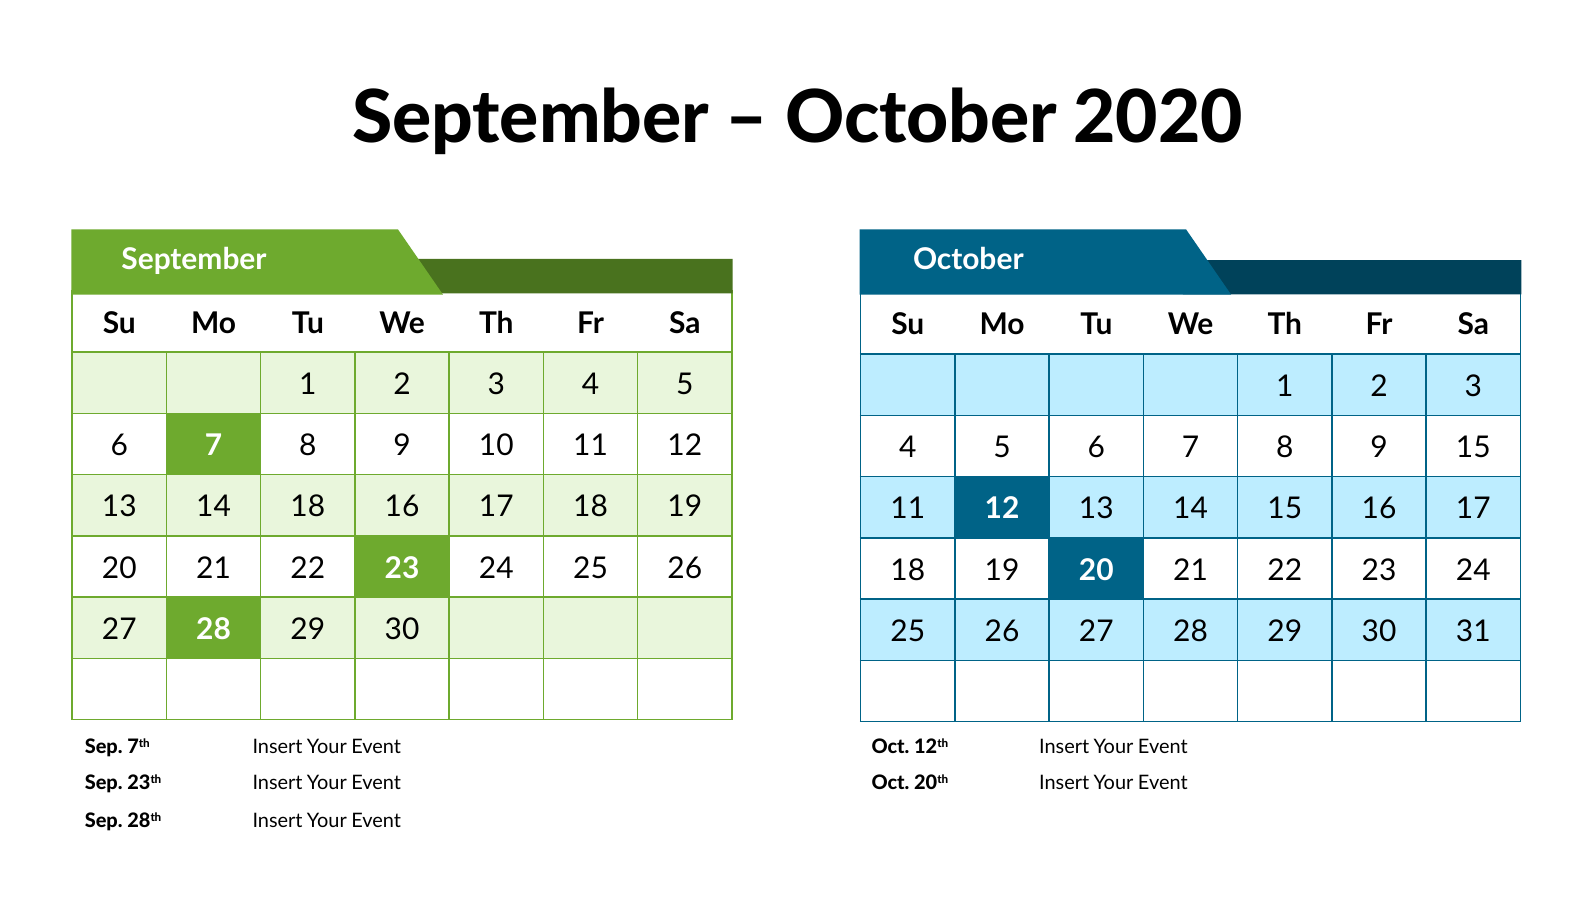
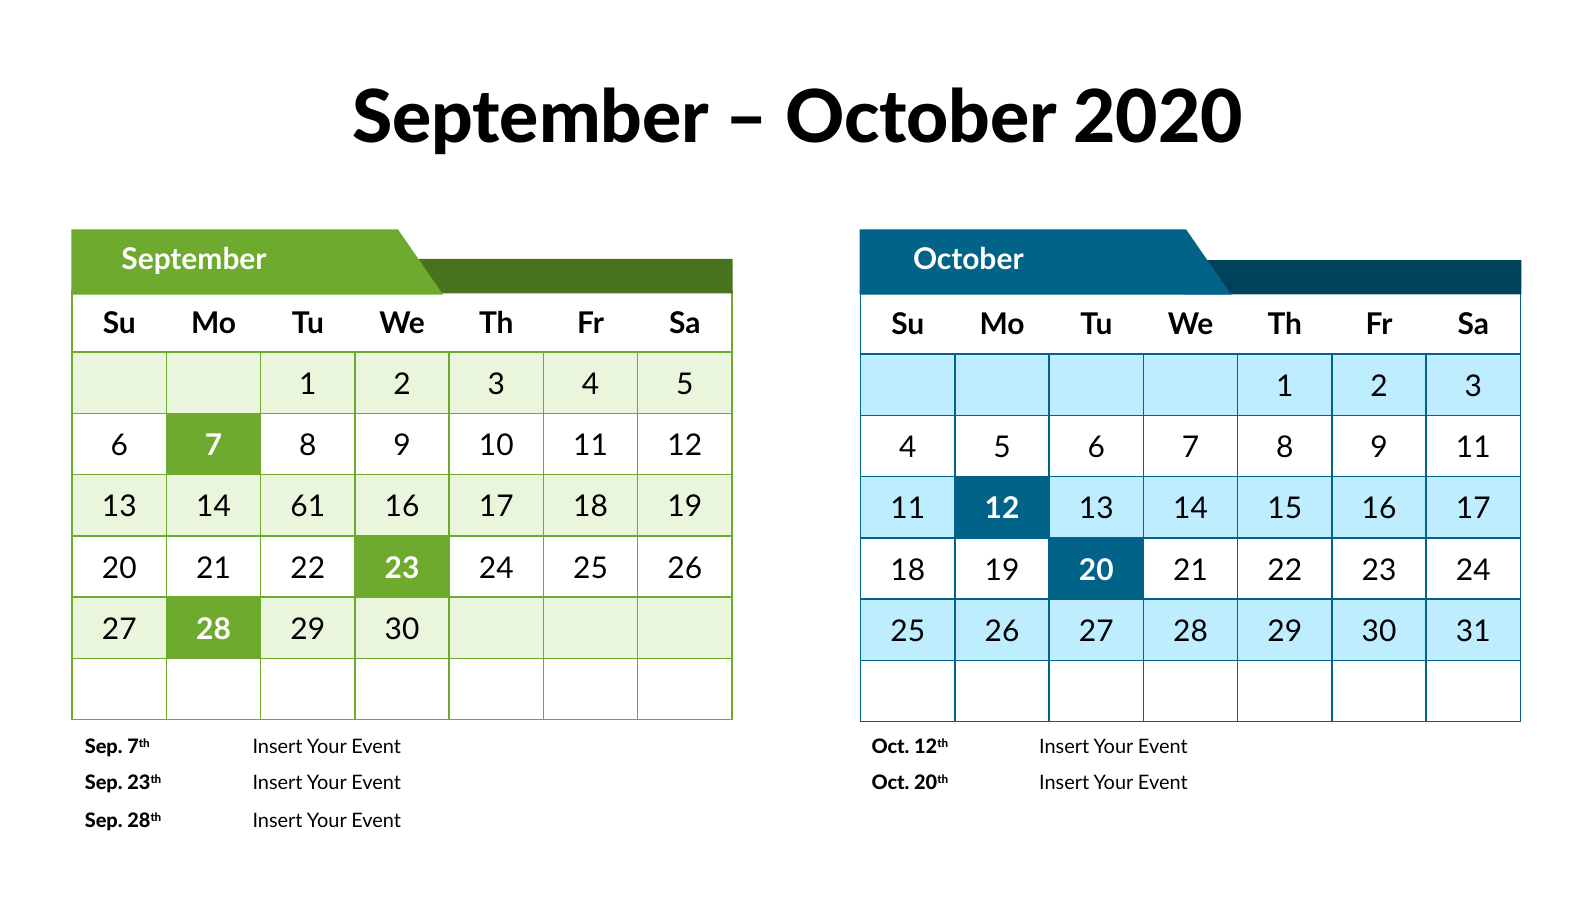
9 15: 15 -> 11 (1473, 447)
14 18: 18 -> 61 (308, 507)
